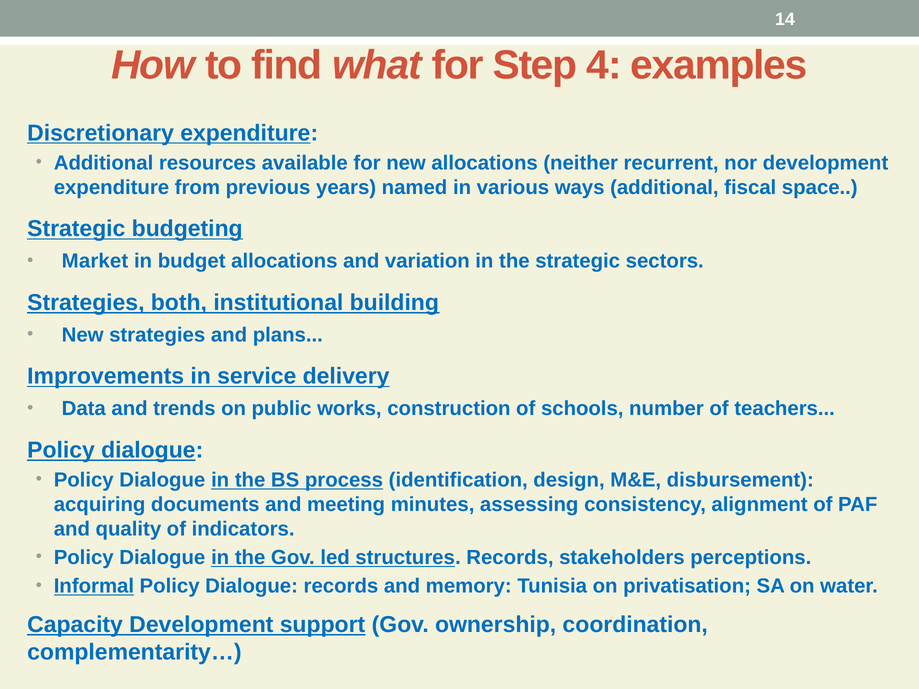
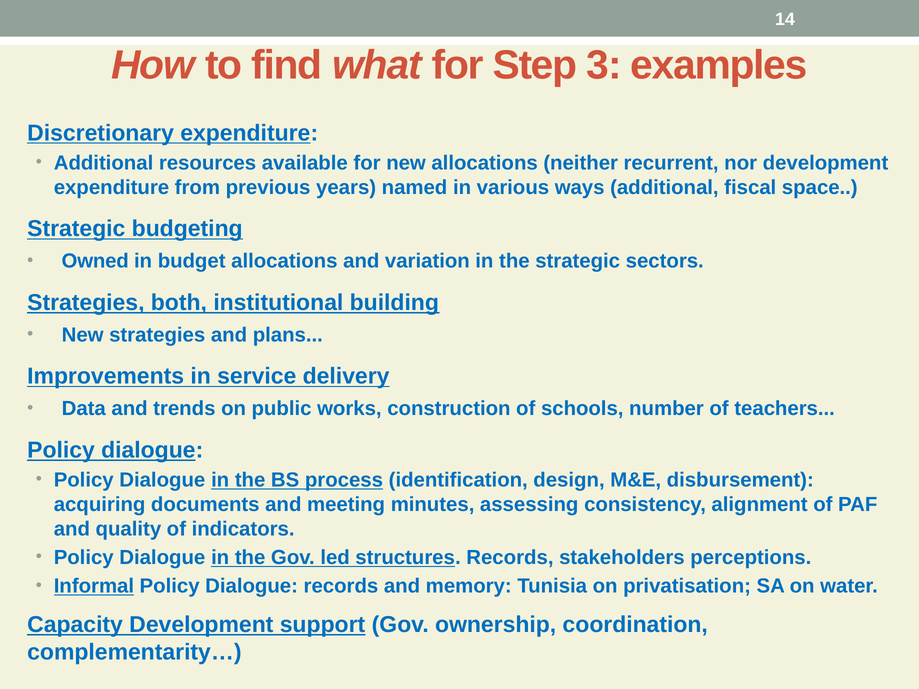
4: 4 -> 3 (604, 65)
Market: Market -> Owned (95, 261)
